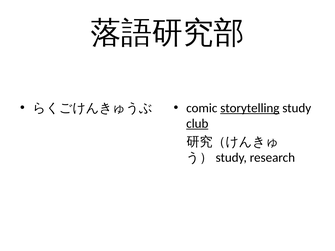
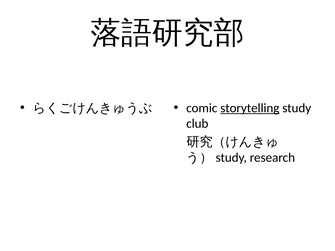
club underline: present -> none (197, 124)
